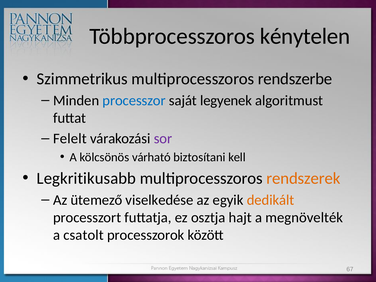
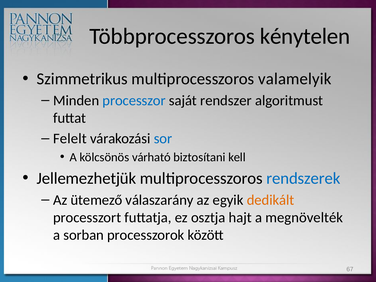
rendszerbe: rendszerbe -> valamelyik (295, 79)
legyenek: legyenek -> rendszer (226, 100)
sor colour: purple -> blue (163, 139)
Legkritikusabb: Legkritikusabb -> Jellemezhetjük (86, 178)
rendszerek colour: orange -> blue (303, 178)
viselkedése: viselkedése -> válaszarány (159, 200)
csatolt: csatolt -> sorban (84, 235)
